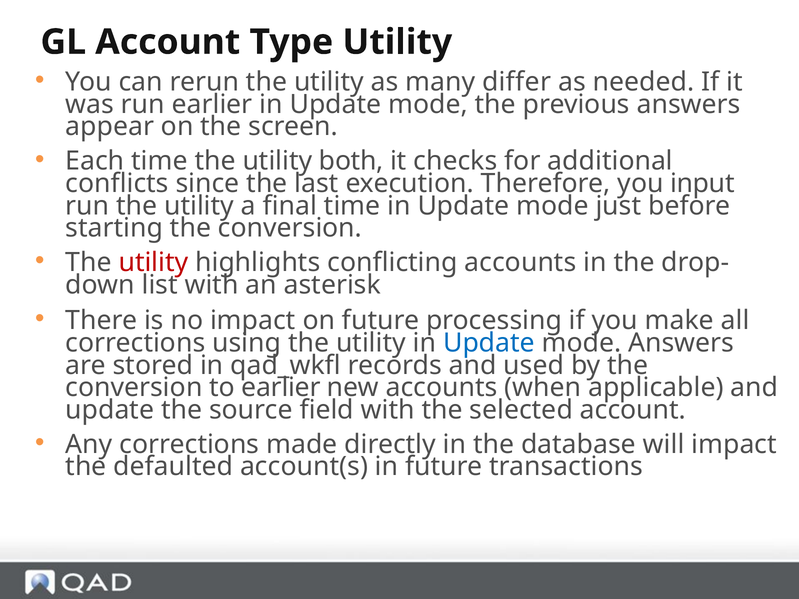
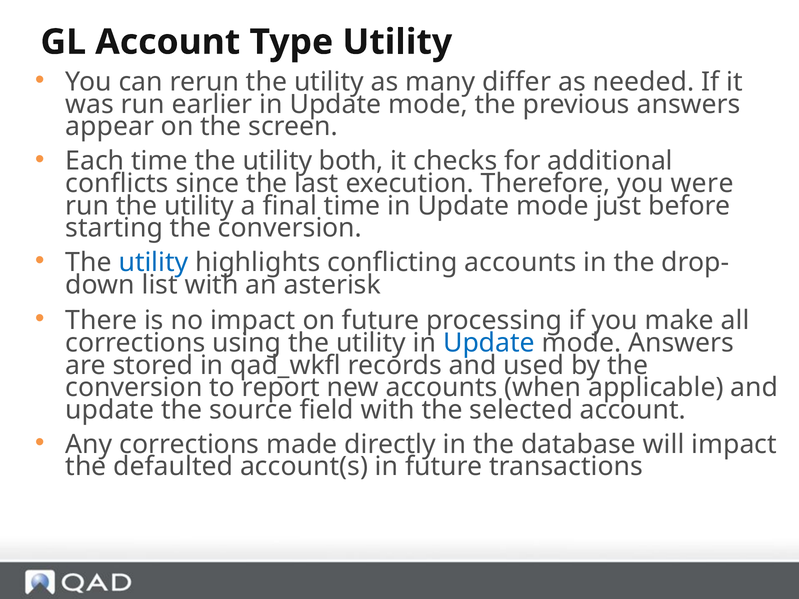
input: input -> were (702, 183)
utility colour: red -> blue (153, 263)
to earlier: earlier -> report (281, 388)
